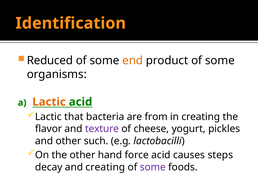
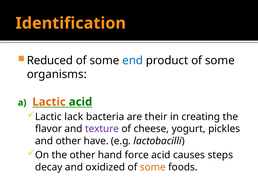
end colour: orange -> blue (133, 60)
that: that -> lack (74, 116)
from: from -> their (156, 116)
such: such -> have (96, 141)
and creating: creating -> oxidized (105, 167)
some colour: purple -> orange (153, 167)
